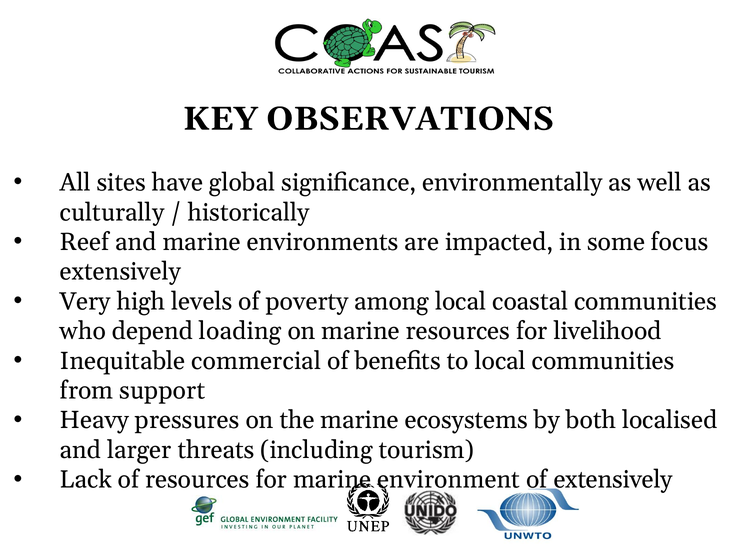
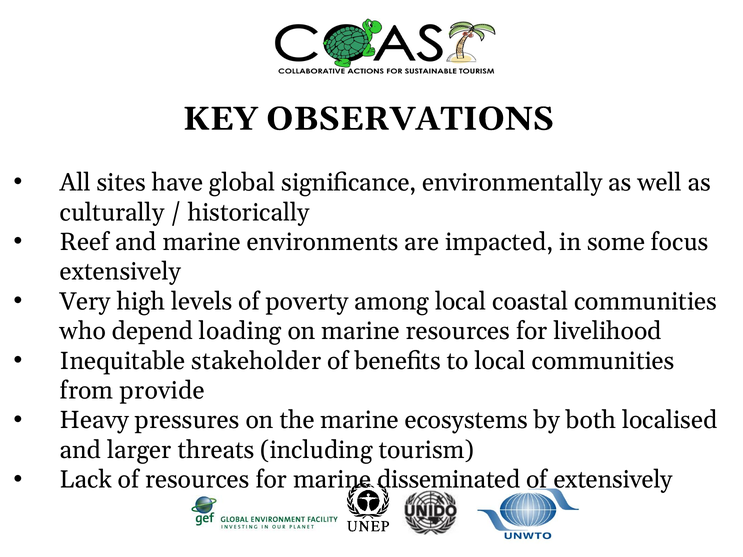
commercial: commercial -> stakeholder (256, 361)
support: support -> provide (162, 391)
environment: environment -> disseminated (449, 480)
